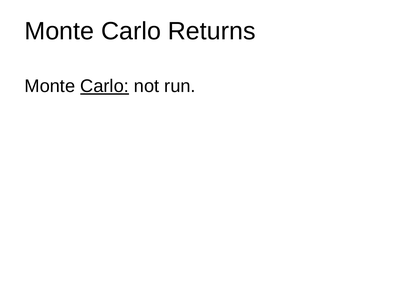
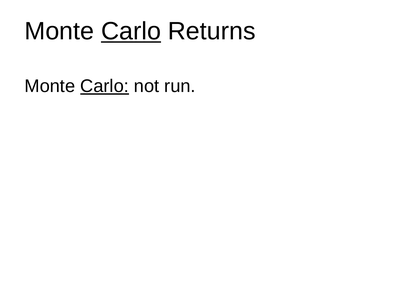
Carlo underline: none -> present (131, 31)
